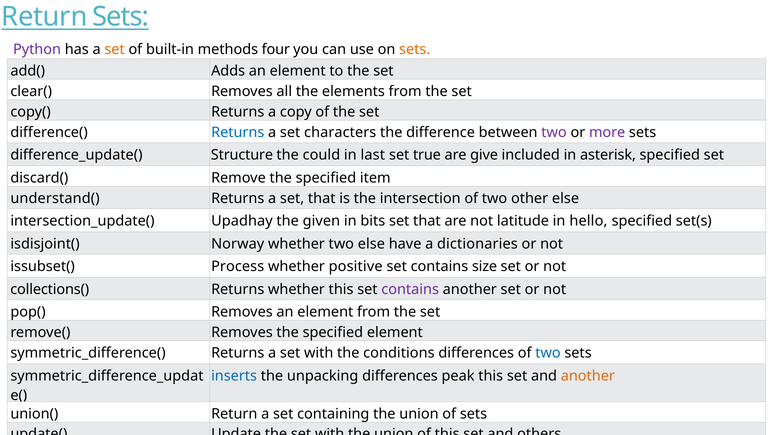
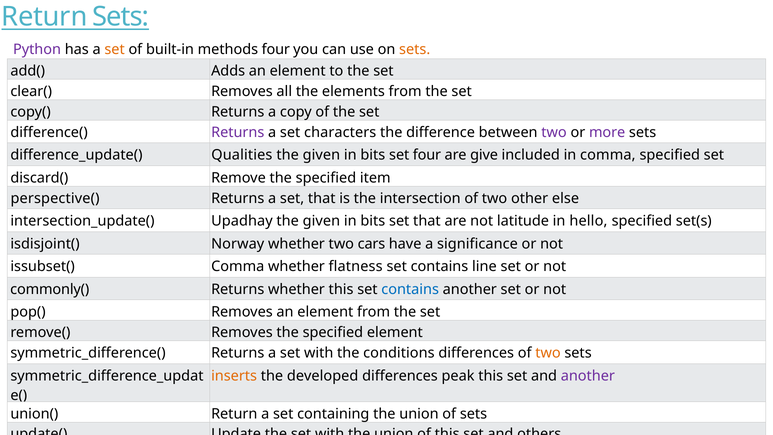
Returns colour: blue -> purple (238, 132)
Structure: Structure -> Qualities (242, 155)
could: could -> given (321, 155)
last: last -> bits (373, 155)
set true: true -> four (427, 155)
in asterisk: asterisk -> comma (608, 155)
understand(: understand( -> perspective( (55, 198)
two else: else -> cars (371, 244)
dictionaries: dictionaries -> significance (477, 244)
issubset( Process: Process -> Comma (238, 266)
positive: positive -> flatness (356, 266)
size: size -> line (484, 266)
collections(: collections( -> commonly( (50, 289)
contains colour: purple -> blue (410, 289)
two colour: blue -> orange (548, 353)
inserts colour: blue -> orange (234, 376)
unpacking: unpacking -> developed (323, 376)
another colour: orange -> purple (588, 376)
